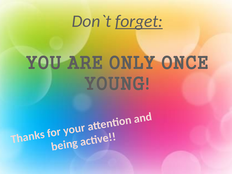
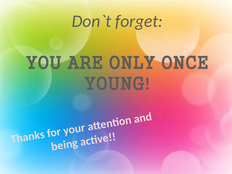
forget underline: present -> none (139, 21)
